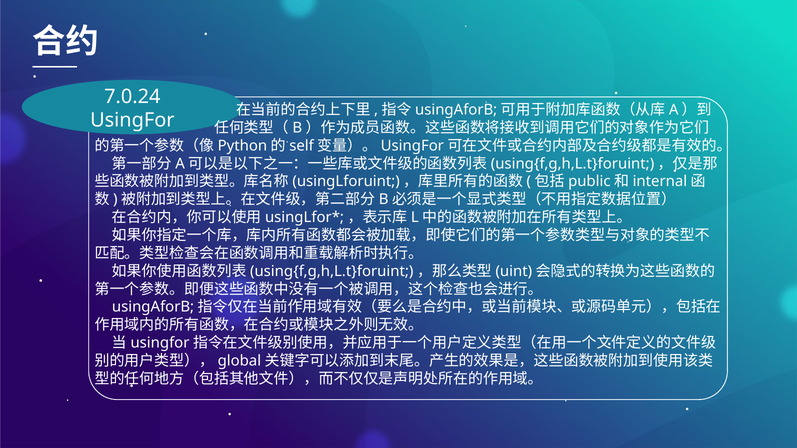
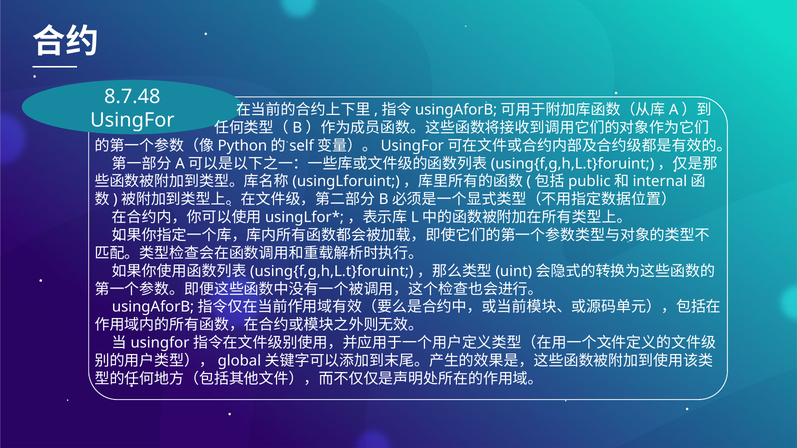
7.0.24: 7.0.24 -> 8.7.48 (132, 97)
